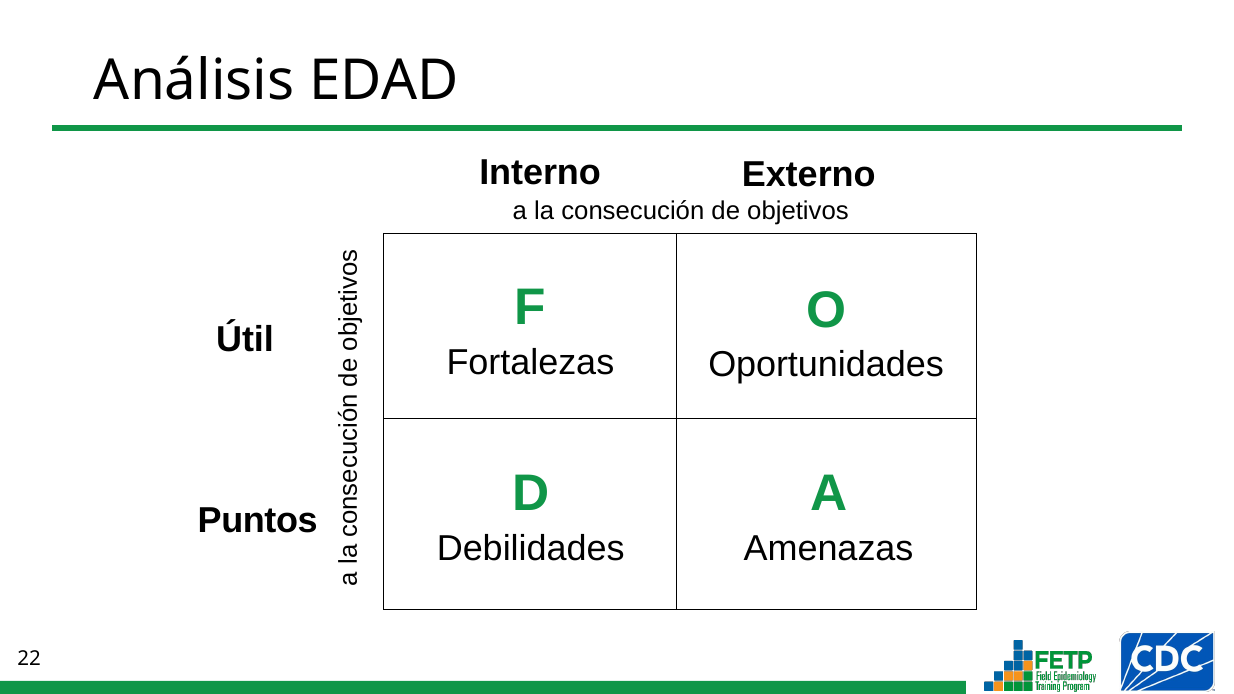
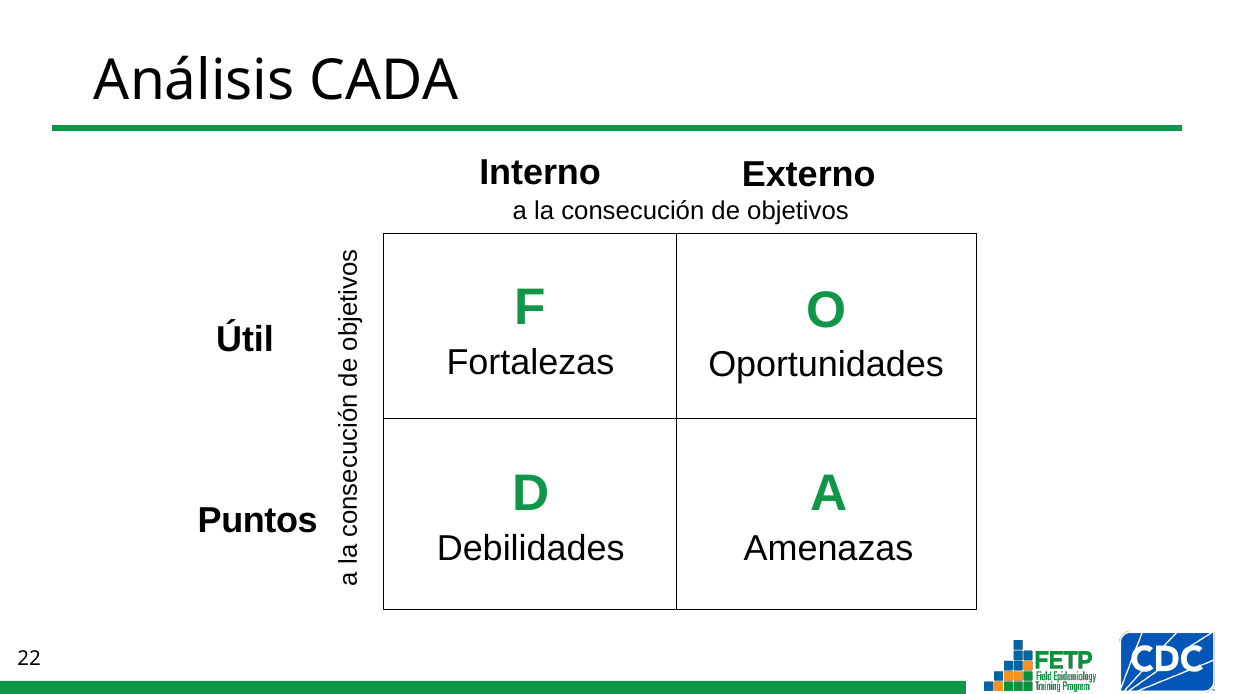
EDAD: EDAD -> CADA (384, 81)
